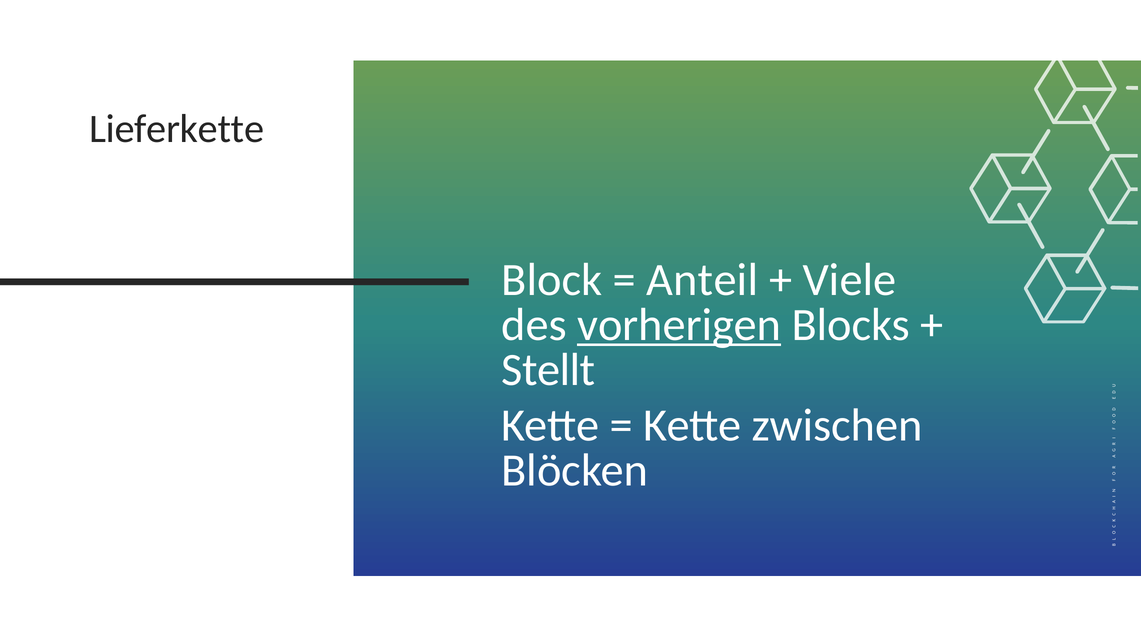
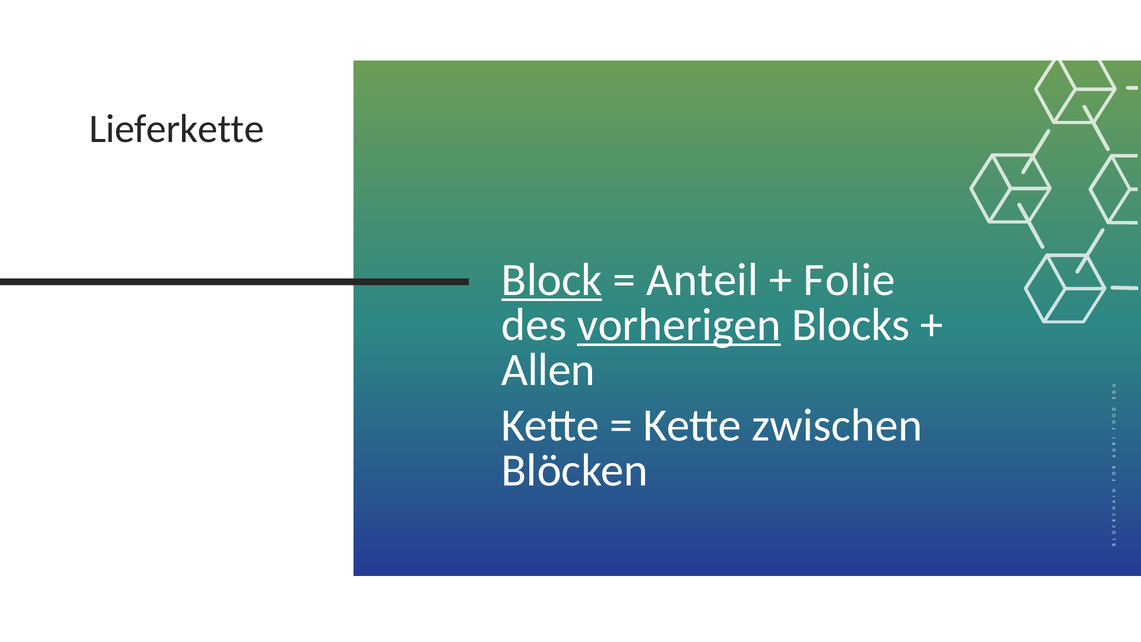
Block underline: none -> present (552, 280)
Viele: Viele -> Folie (849, 280)
Stellt: Stellt -> Allen (548, 370)
